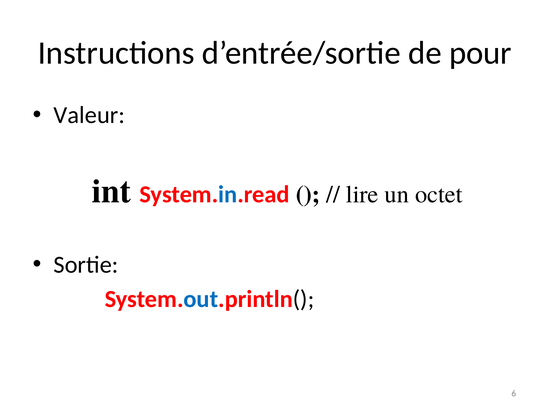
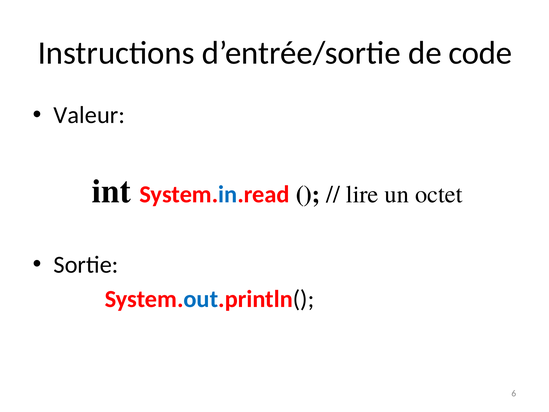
pour: pour -> code (480, 53)
